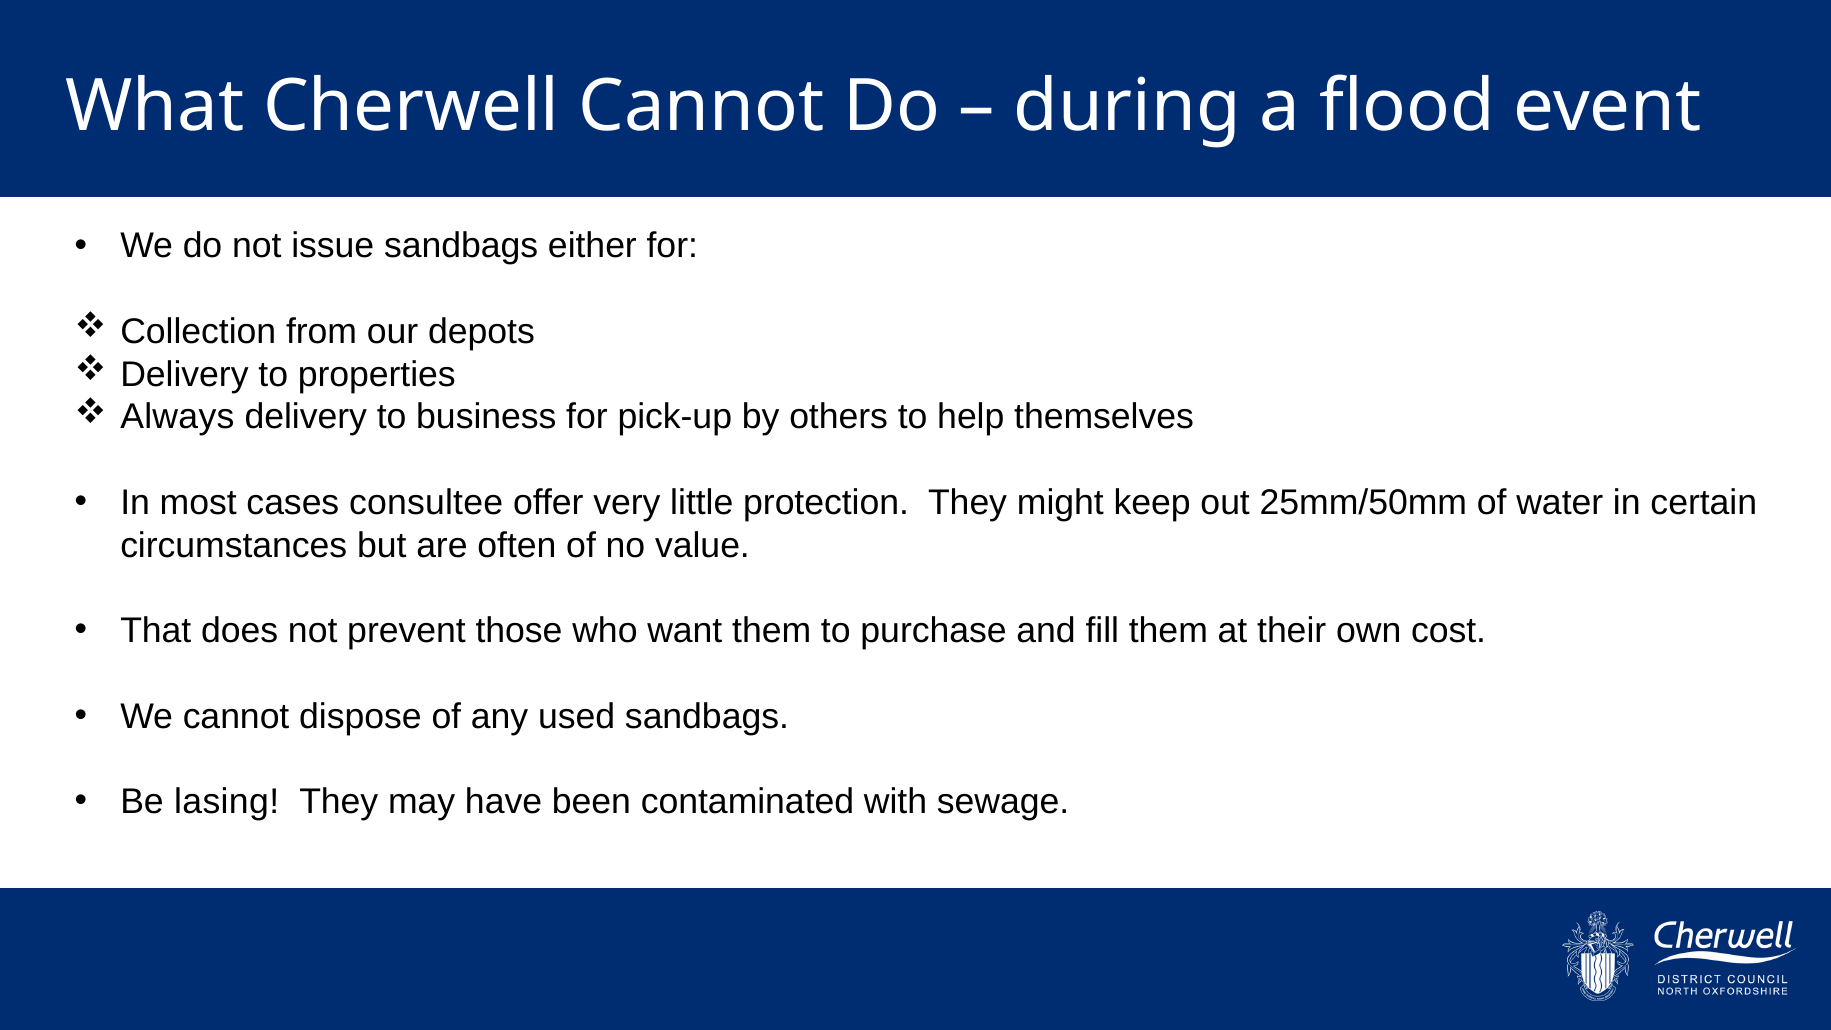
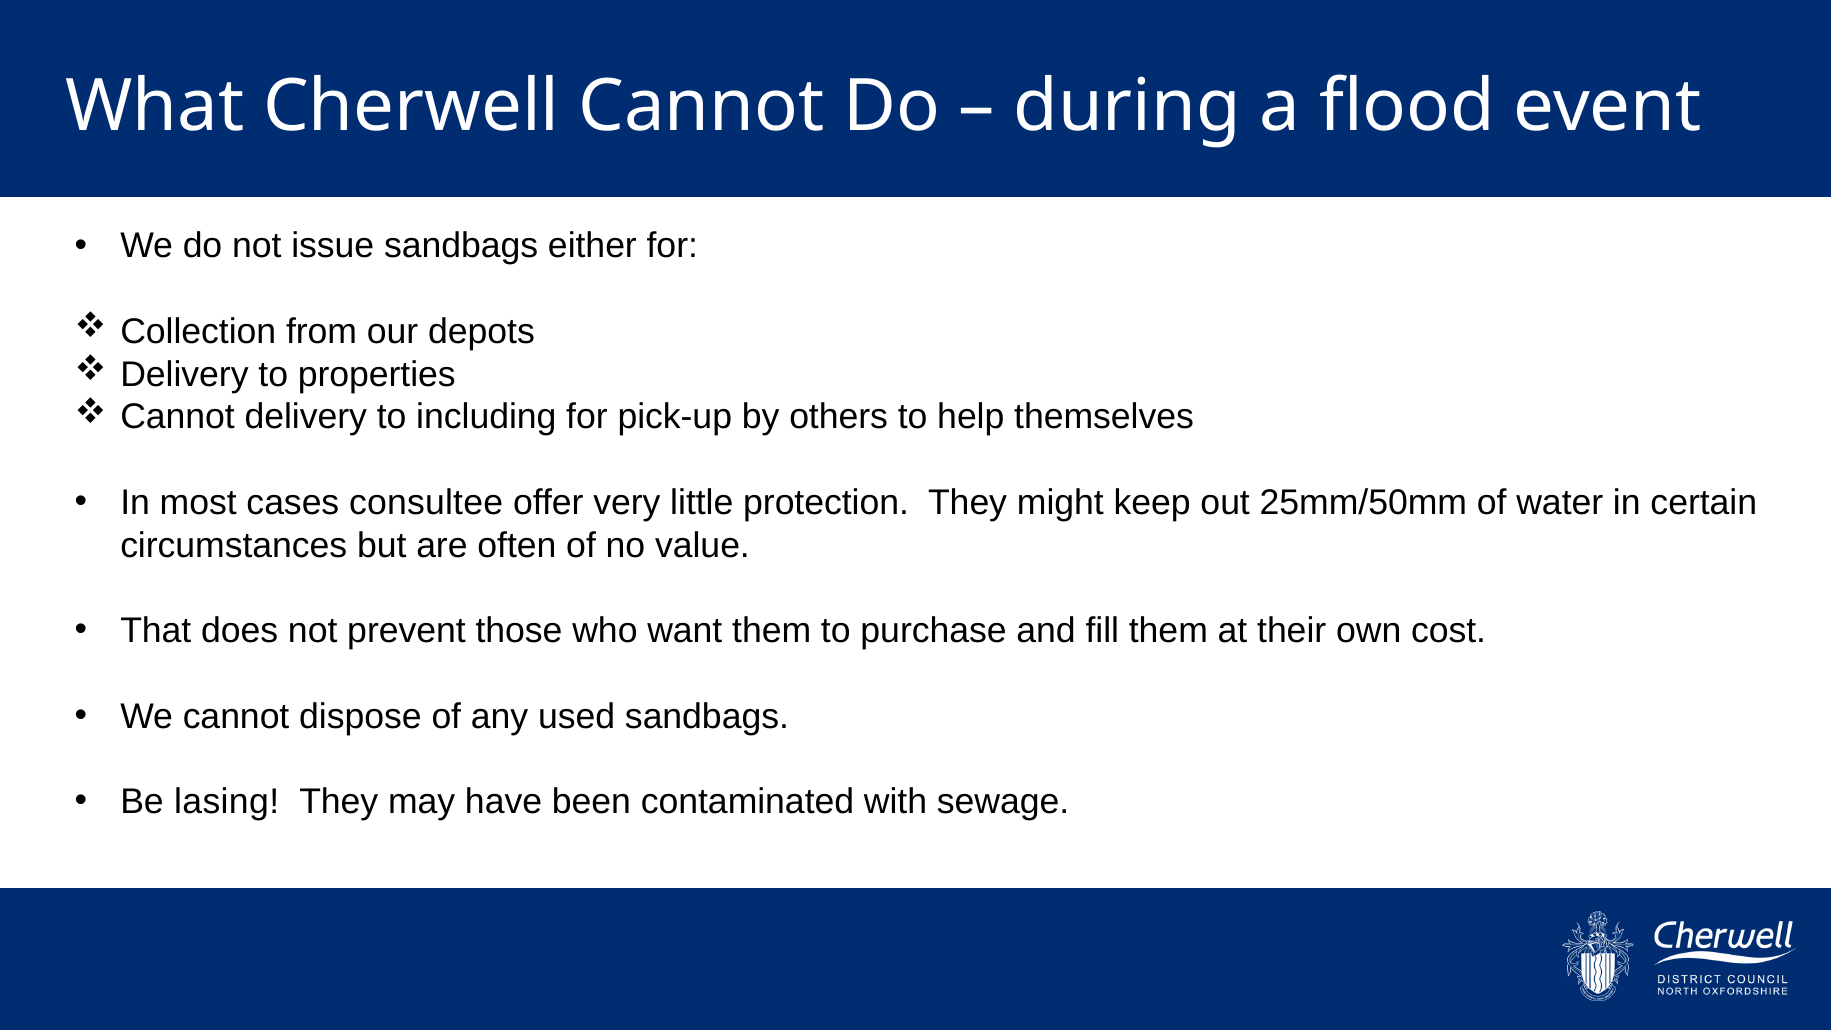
Always: Always -> Cannot (178, 417)
business: business -> including (486, 417)
